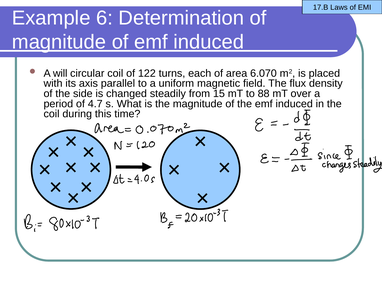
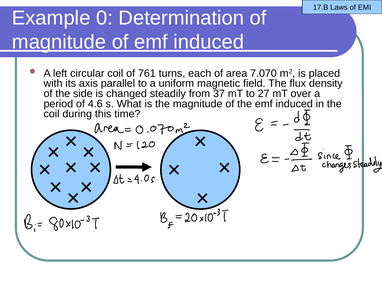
6: 6 -> 0 (104, 18)
will: will -> left (60, 73)
122: 122 -> 761 (147, 73)
6.070: 6.070 -> 7.070 (263, 73)
15: 15 -> 37 (219, 94)
88: 88 -> 27 (264, 94)
4.7: 4.7 -> 4.6 (95, 104)
